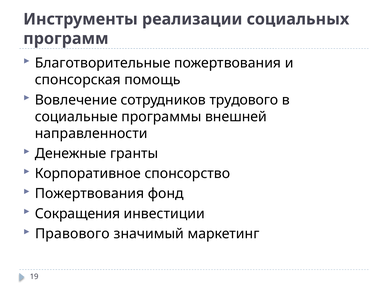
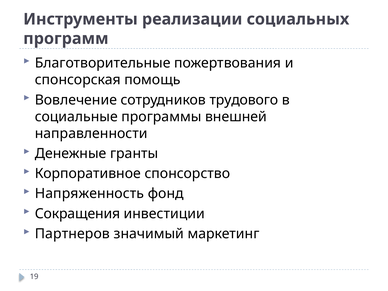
Пожертвования: Пожертвования -> Напряженность (89, 194)
Правового: Правового -> Партнеров (72, 234)
